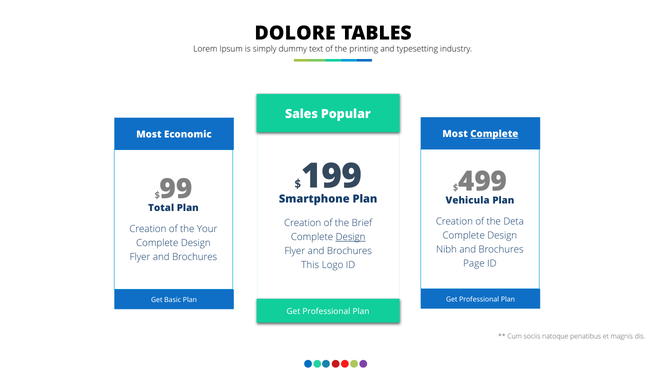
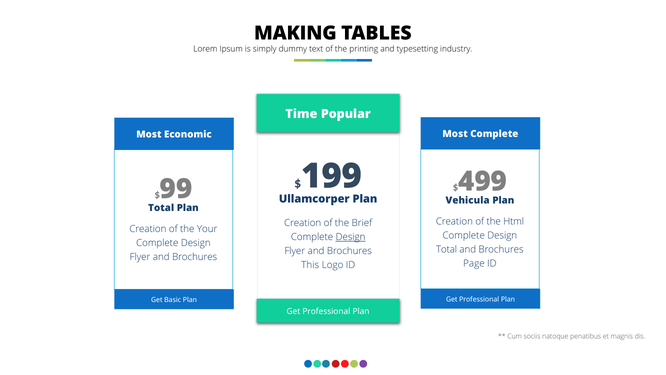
DOLORE: DOLORE -> MAKING (295, 33)
Sales: Sales -> Time (301, 114)
Complete underline: present -> none (494, 134)
Smartphone: Smartphone -> Ullamcorper (314, 199)
Deta: Deta -> Html (514, 221)
Nibh: Nibh -> Total (447, 249)
